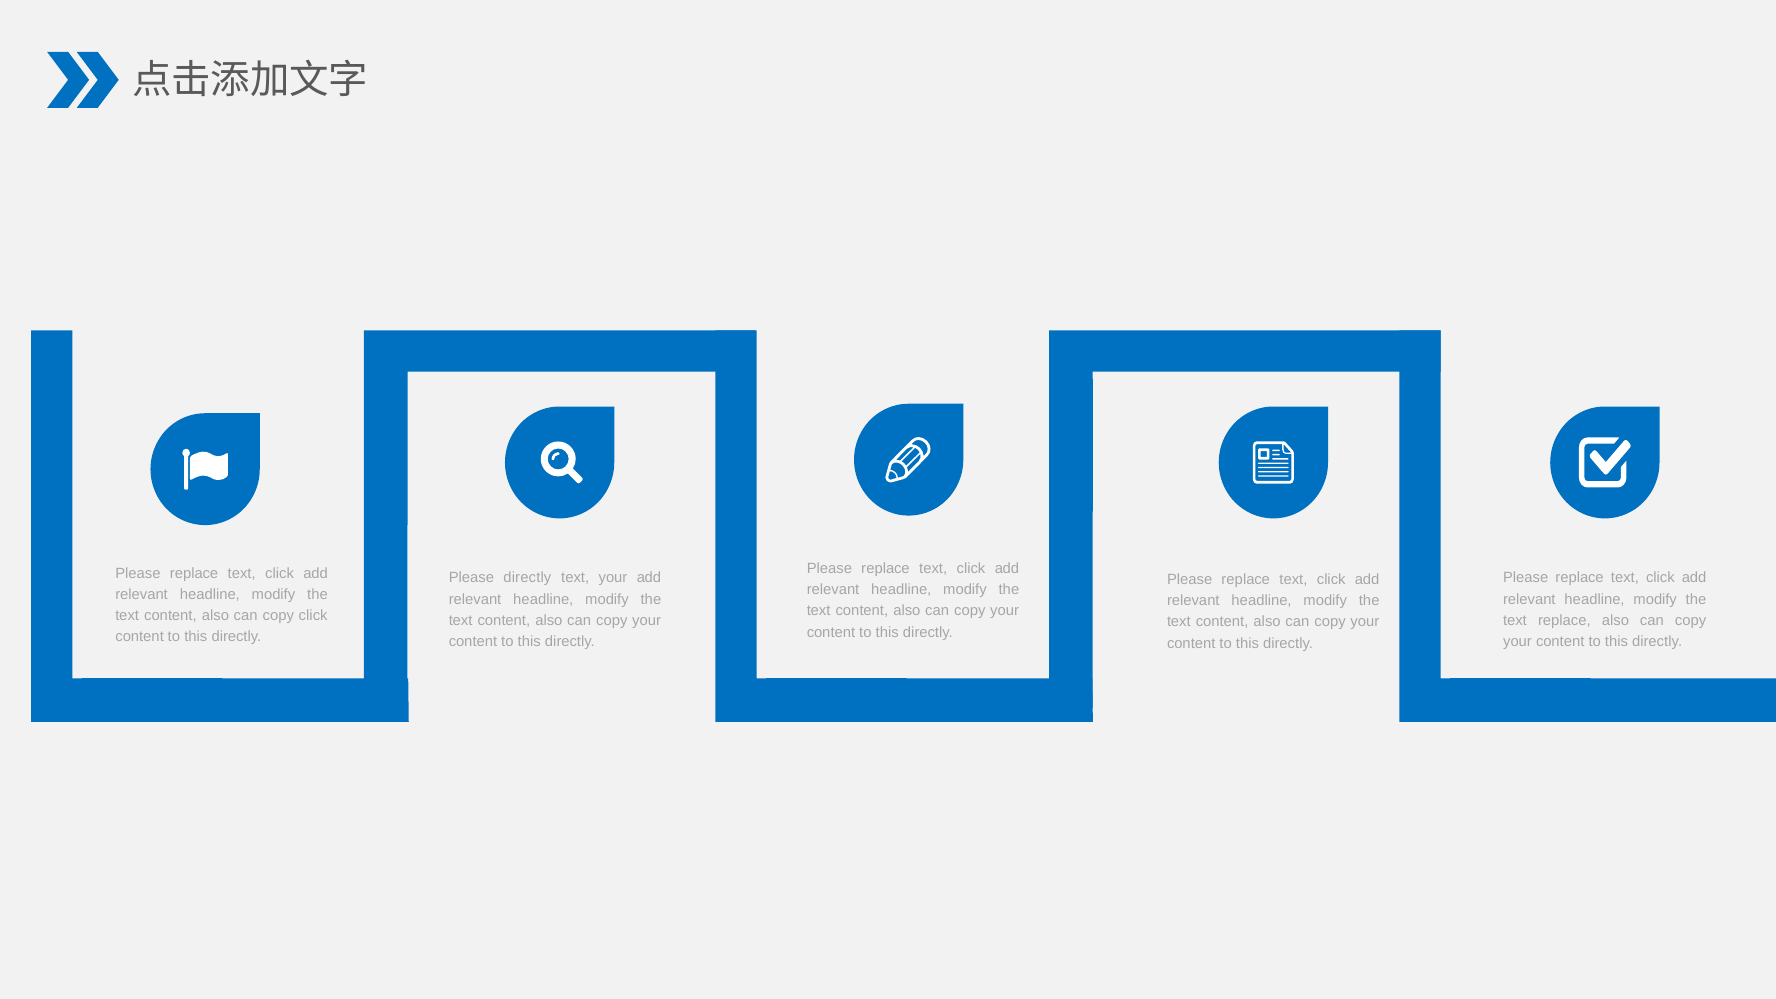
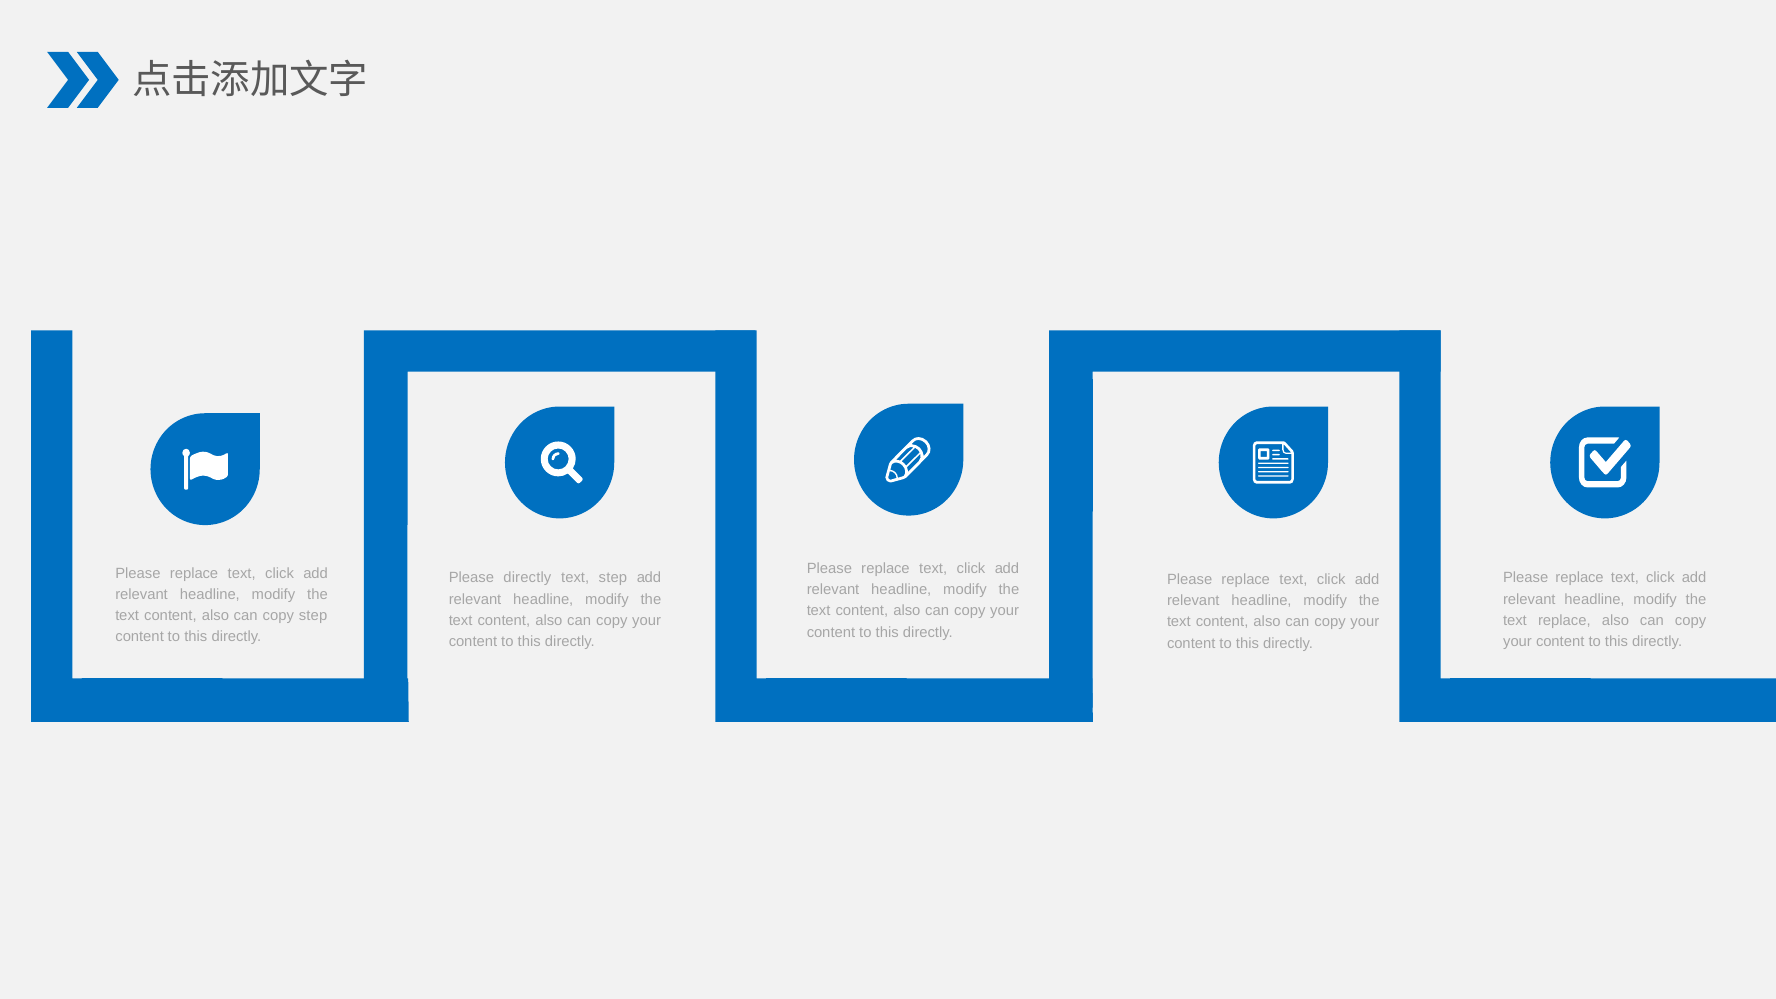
text your: your -> step (613, 578)
copy click: click -> step (313, 616)
